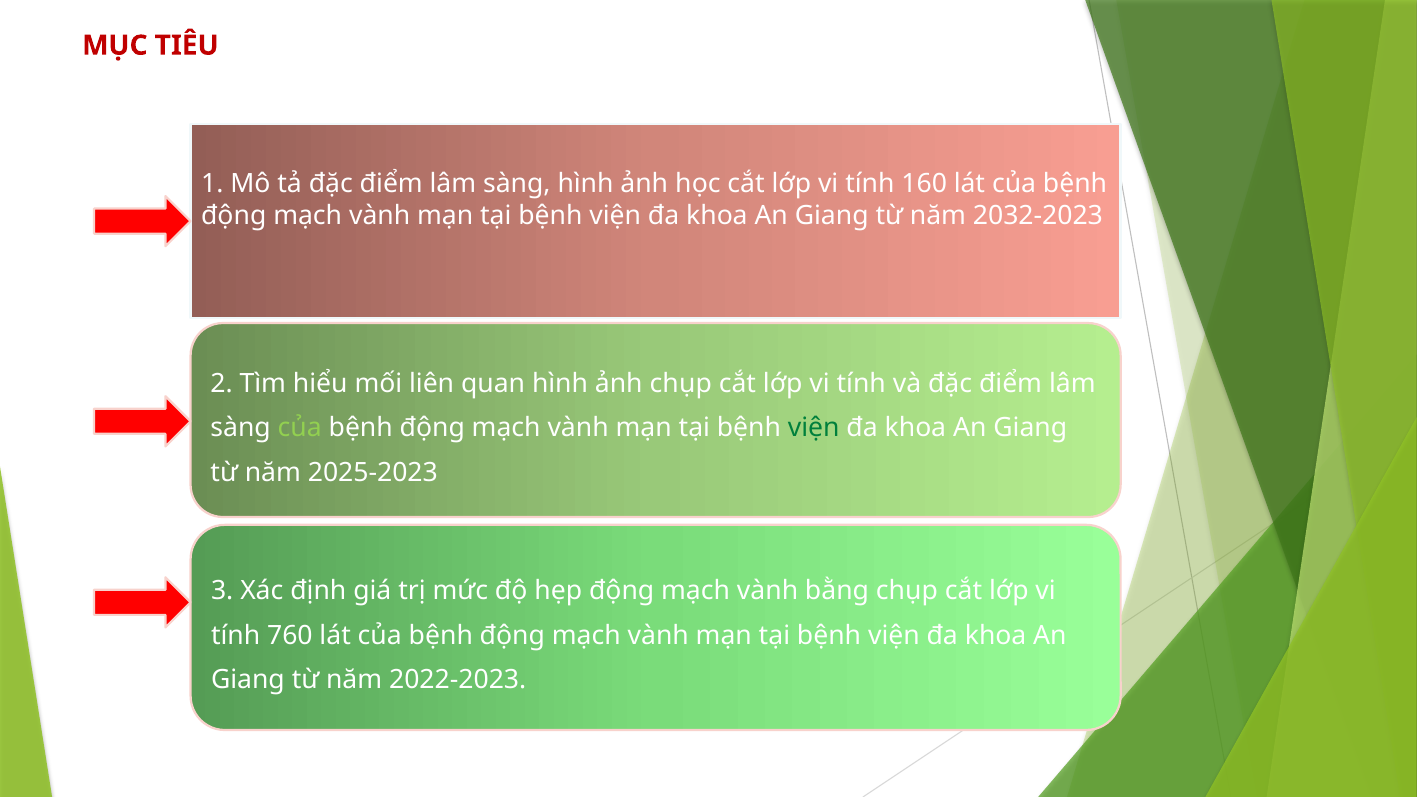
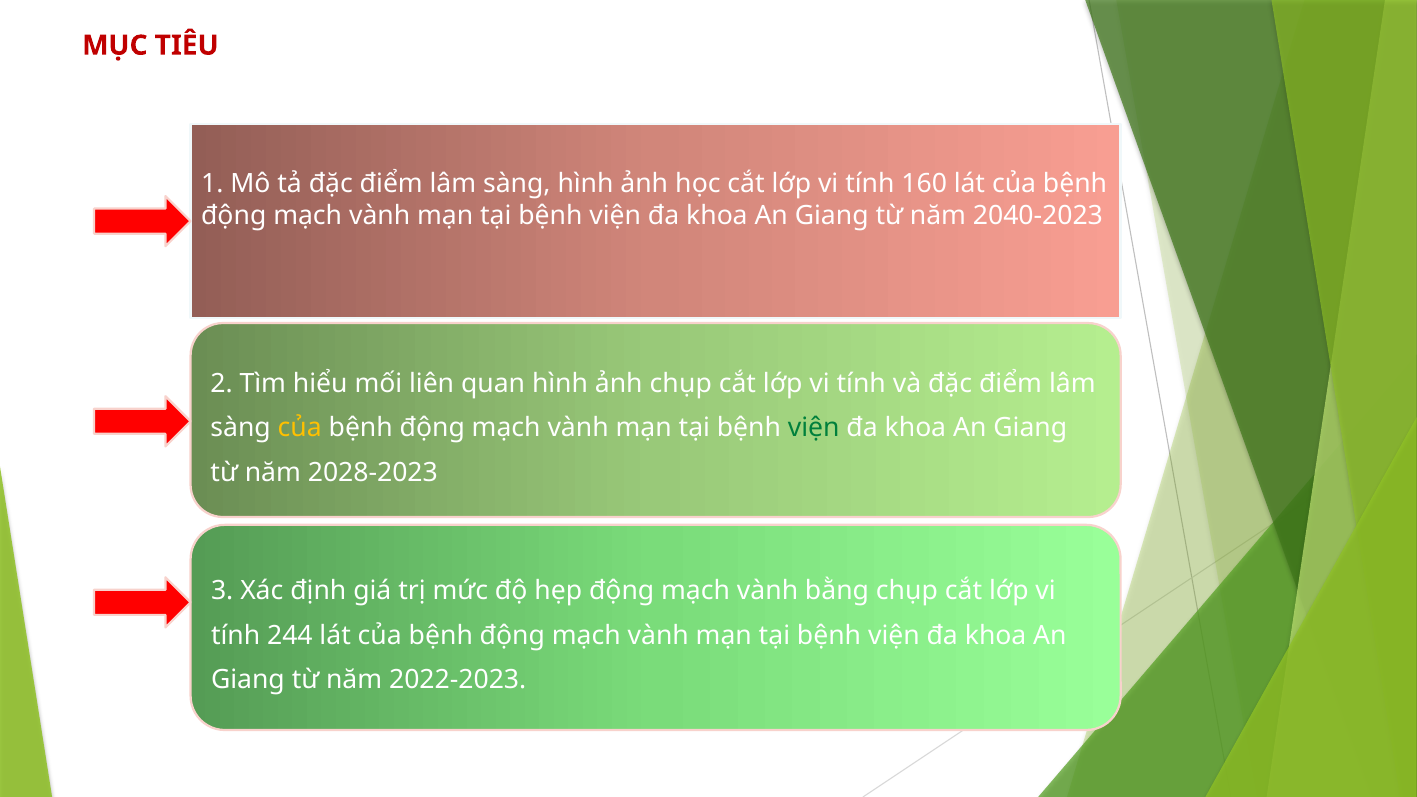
2032-2023: 2032-2023 -> 2040-2023 (1038, 216)
của colour: light green -> yellow (300, 428)
2025-2023: 2025-2023 -> 2028-2023 (373, 473)
760: 760 -> 244 (290, 636)
